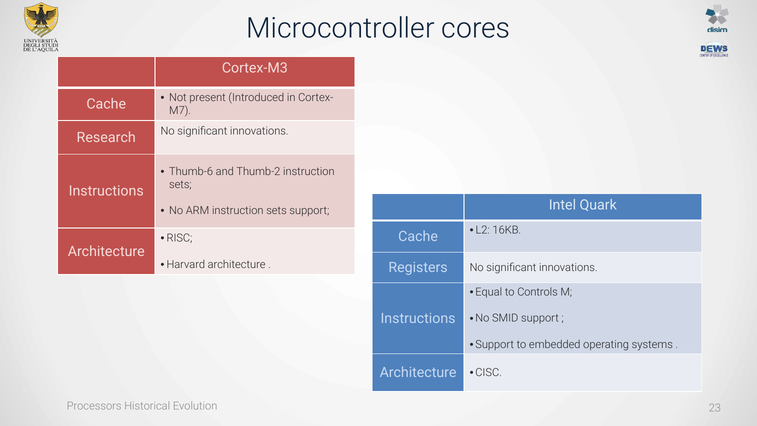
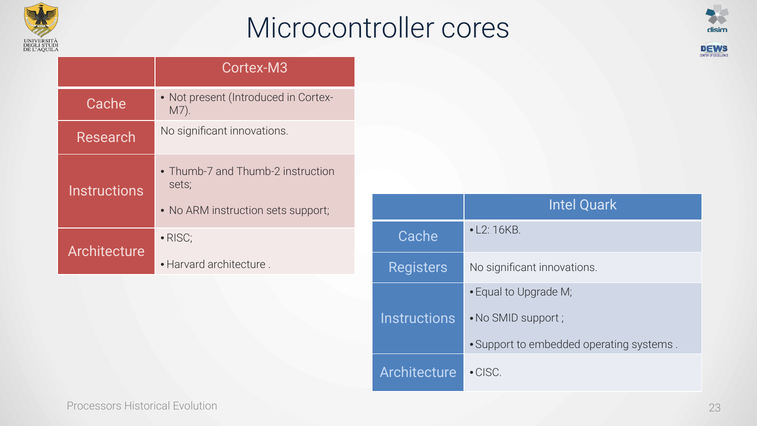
Thumb-6: Thumb-6 -> Thumb-7 (191, 172)
Controls: Controls -> Upgrade (538, 292)
